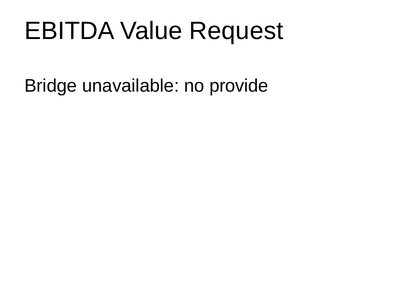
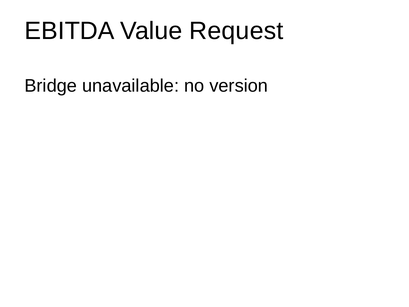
provide: provide -> version (239, 86)
